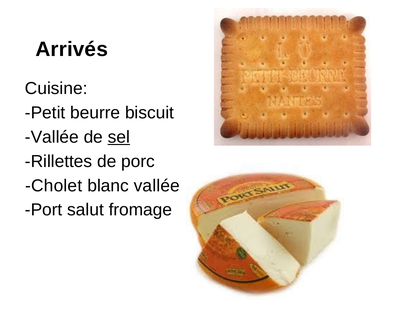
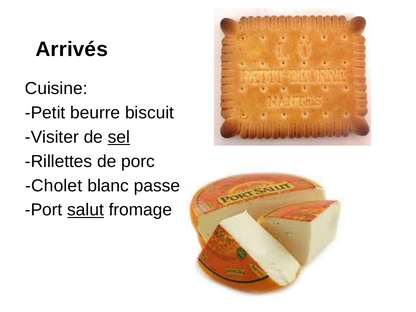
Vallée: Vallée -> Visiter (52, 137)
blanc vallée: vallée -> passe (157, 186)
salut underline: none -> present (86, 210)
